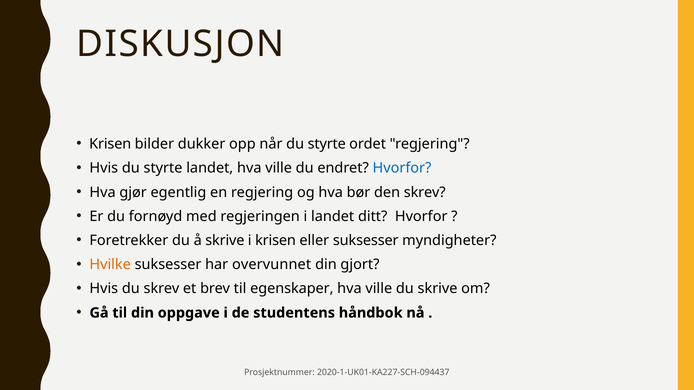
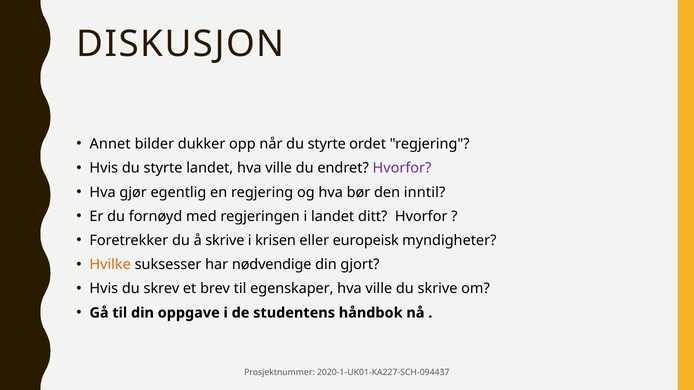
Krisen: Krisen -> Annet (110, 144)
Hvorfor colour: blue -> purple (402, 168)
den skrev: skrev -> inntil (425, 192)
eller suksesser: suksesser -> europeisk (366, 241)
overvunnet: overvunnet -> nødvendige (272, 265)
